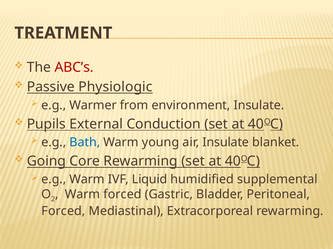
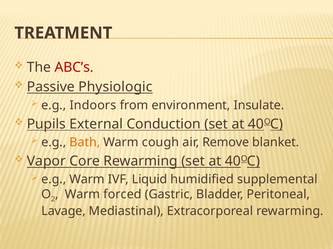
Warmer: Warmer -> Indoors (93, 105)
Bath colour: blue -> orange (85, 143)
young: young -> cough (160, 143)
air Insulate: Insulate -> Remove (226, 143)
Going: Going -> Vapor (46, 162)
Forced: Forced -> Lavage (63, 212)
